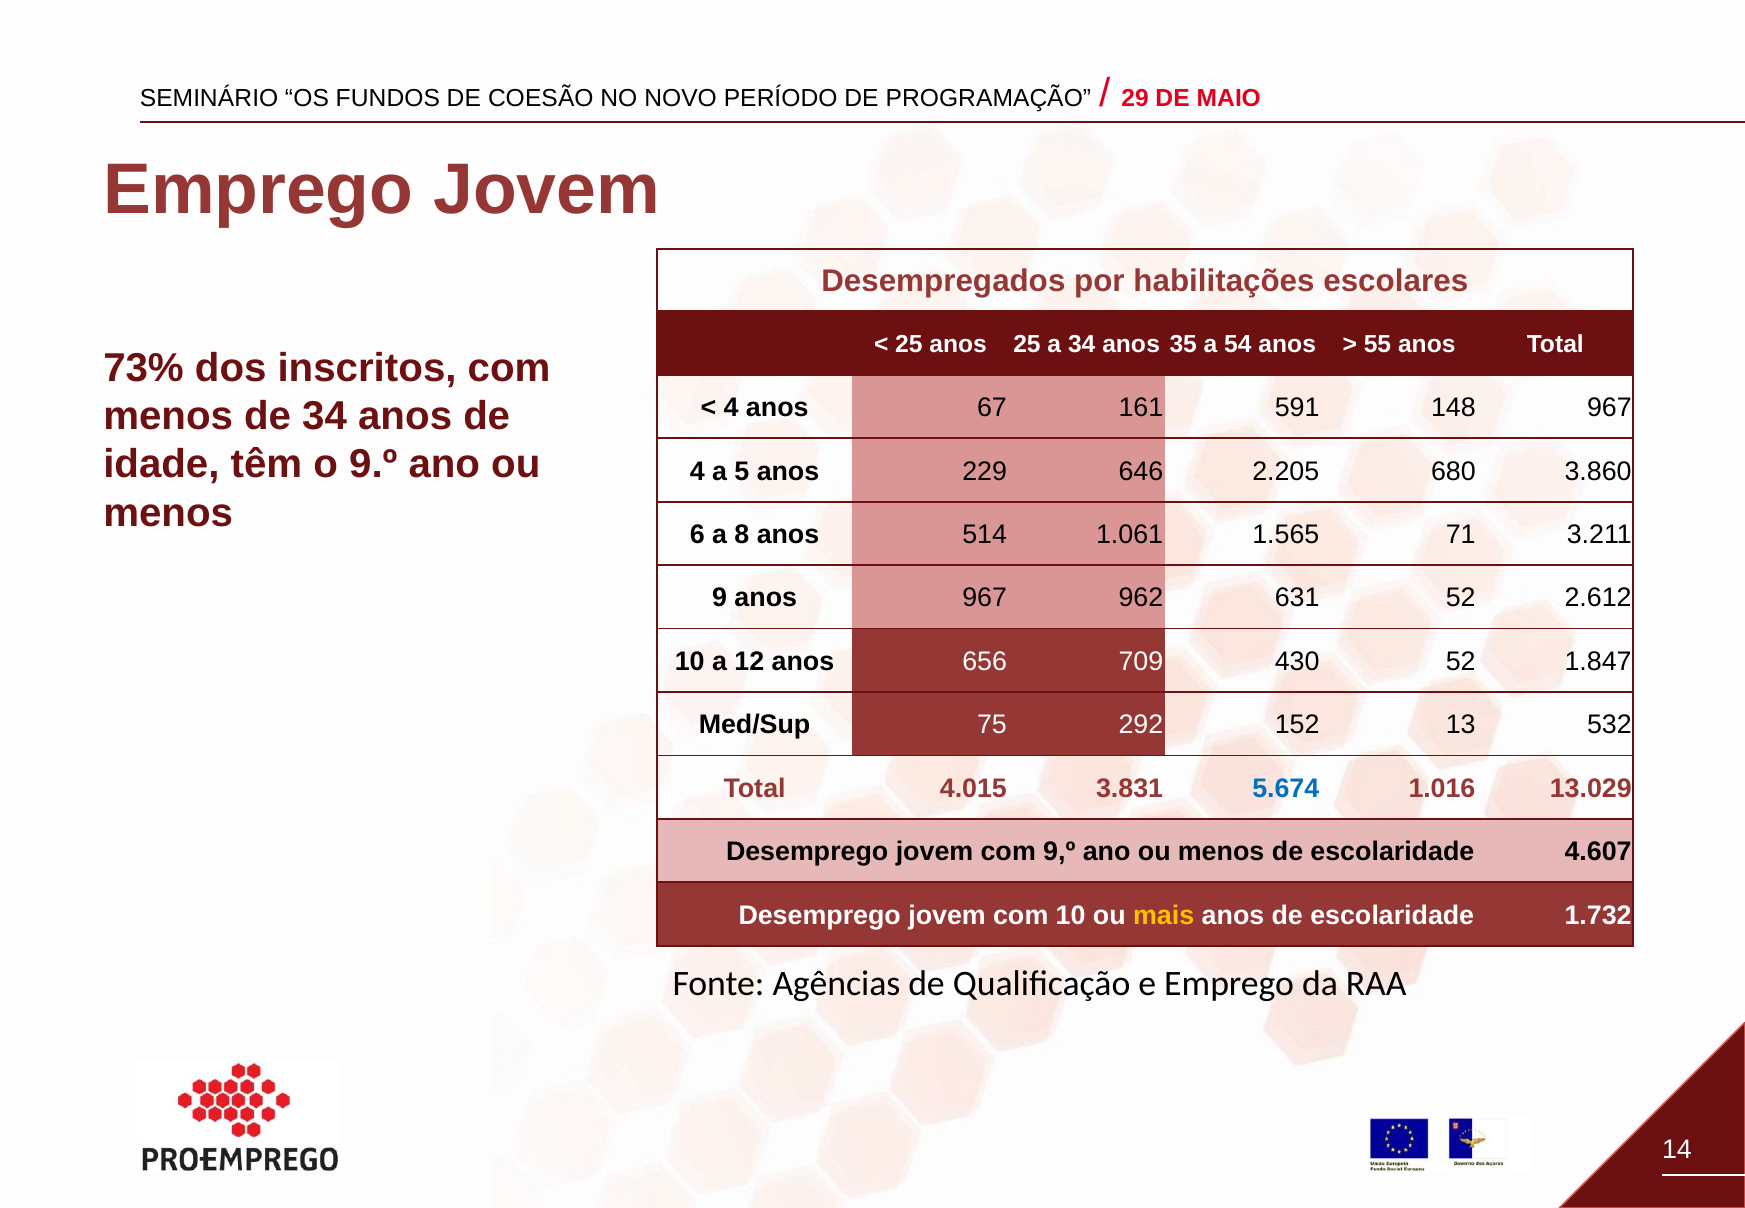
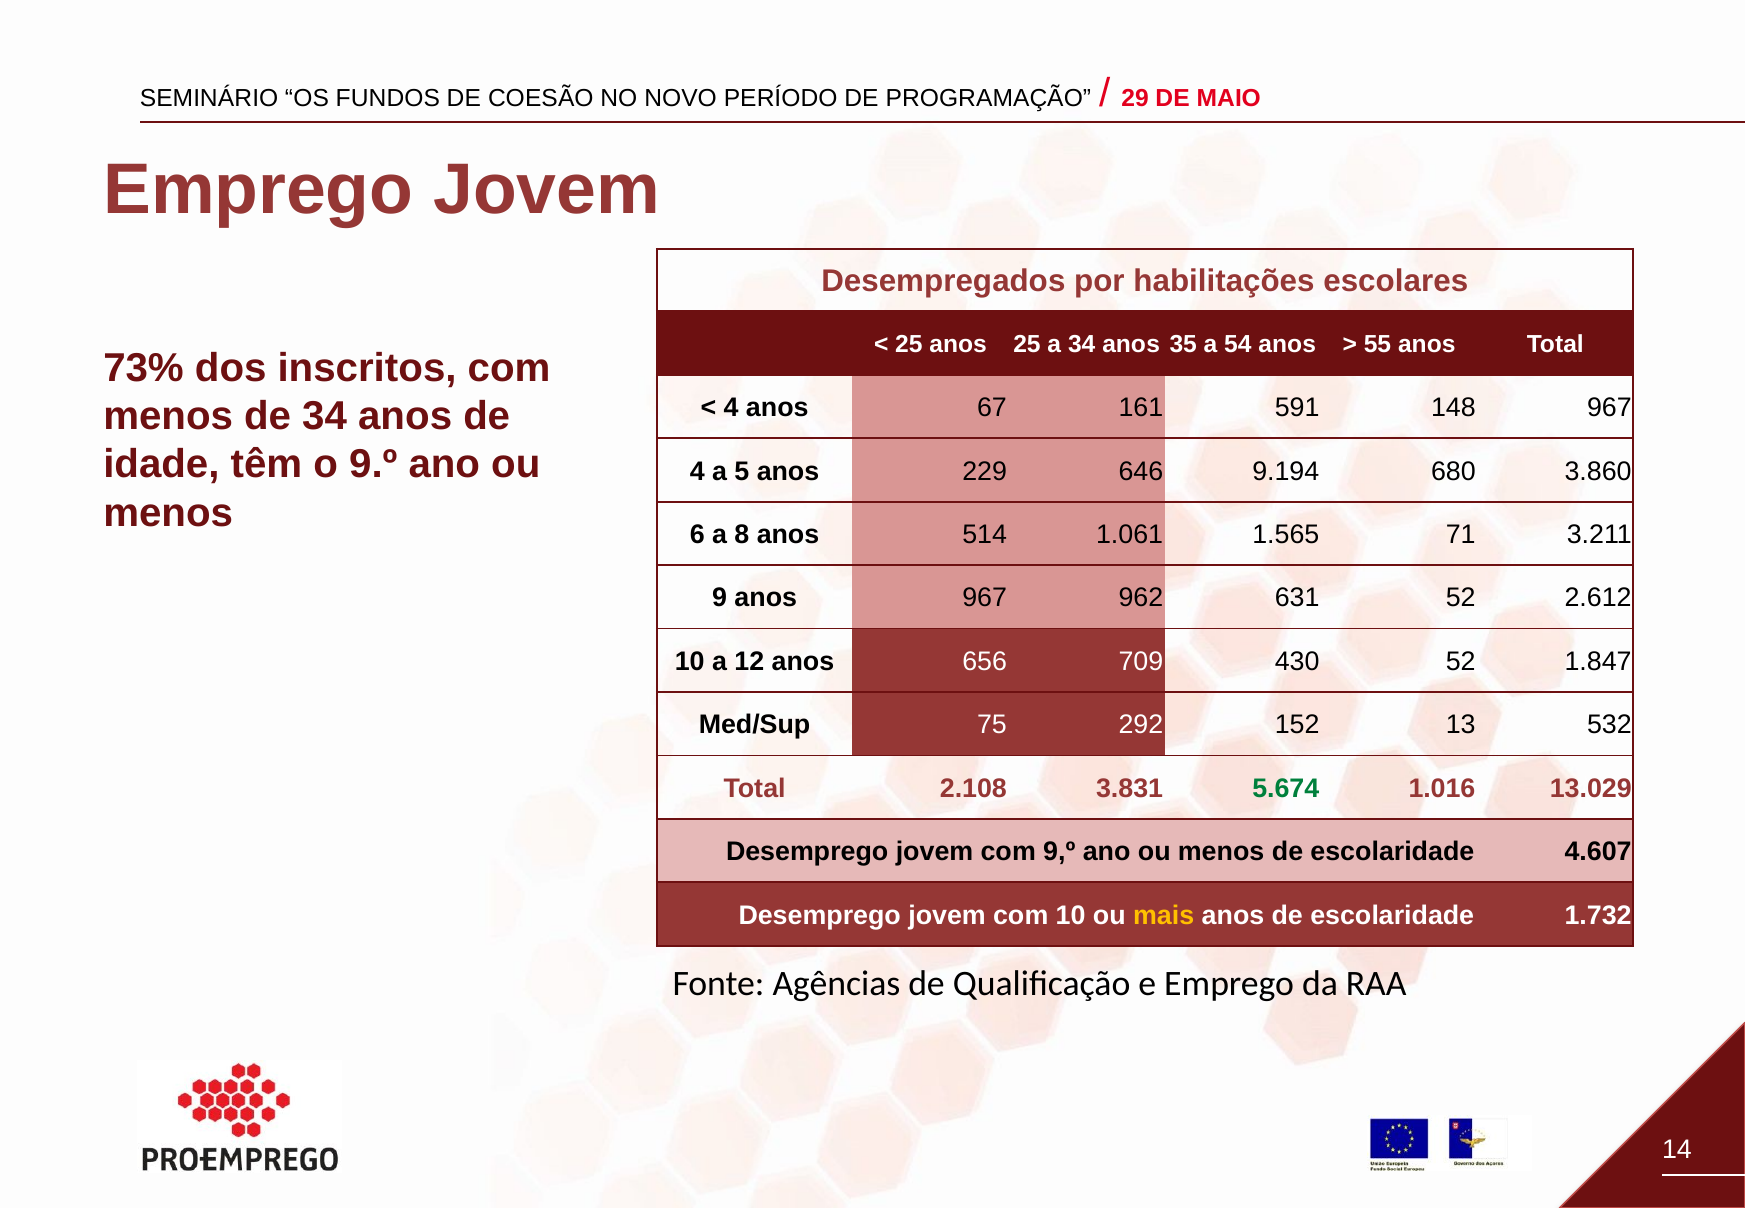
2.205: 2.205 -> 9.194 (1286, 471)
4.015: 4.015 -> 2.108 (973, 789)
5.674 colour: blue -> green (1286, 789)
